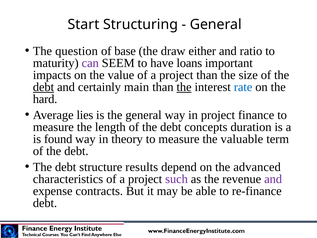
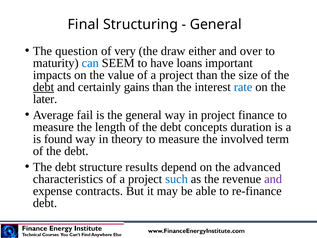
Start: Start -> Final (83, 25)
base: base -> very (125, 51)
ratio: ratio -> over (251, 51)
can colour: purple -> blue (90, 63)
main: main -> gains (137, 87)
the underline: present -> none (184, 87)
hard: hard -> later (45, 99)
lies: lies -> fail (85, 115)
valuable: valuable -> involved (242, 139)
such colour: purple -> blue (177, 179)
